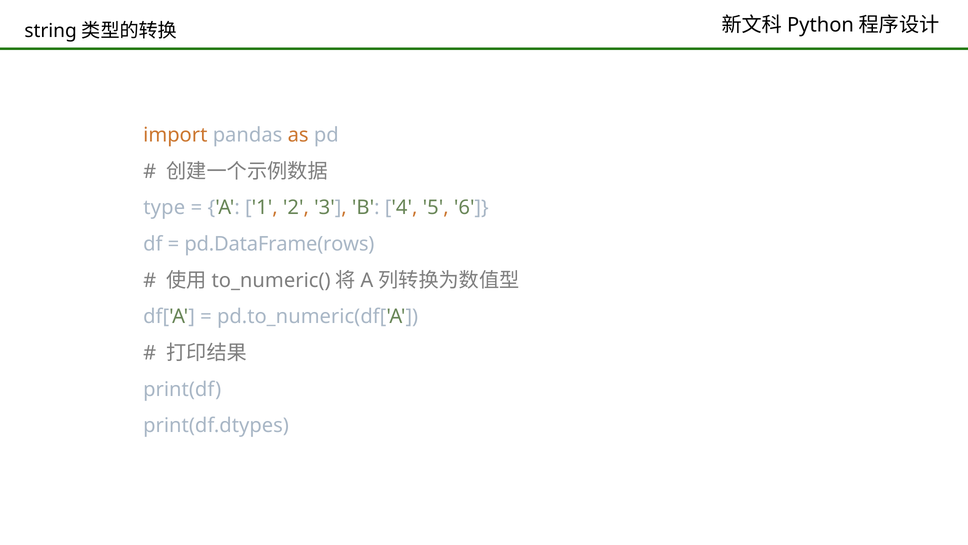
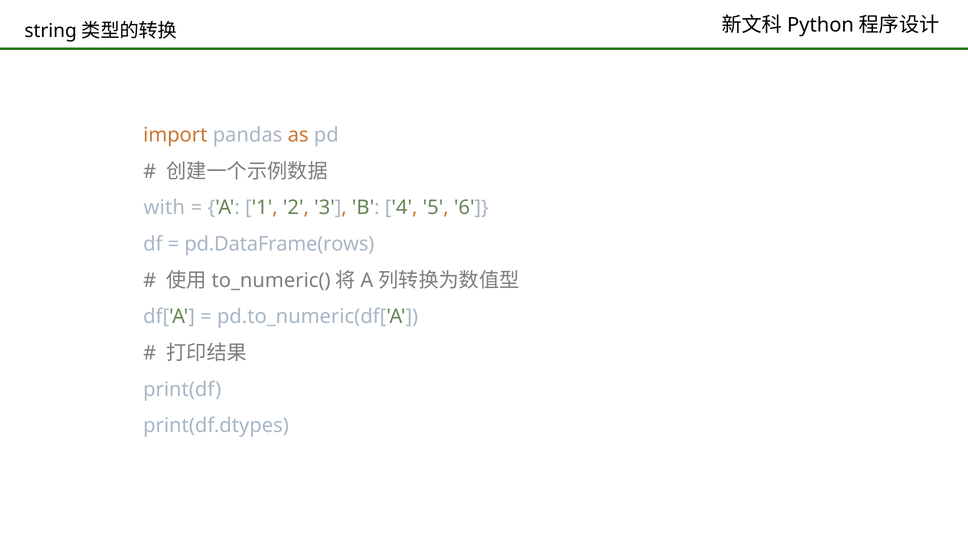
type: type -> with (164, 208)
